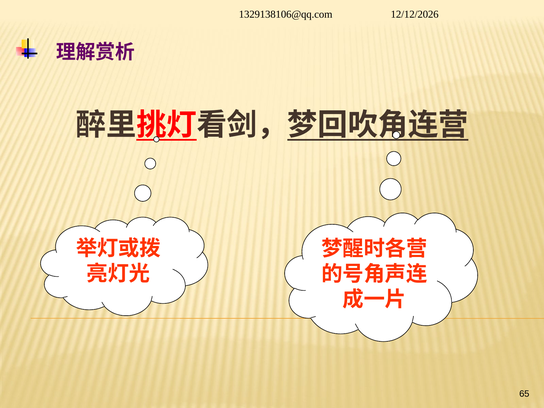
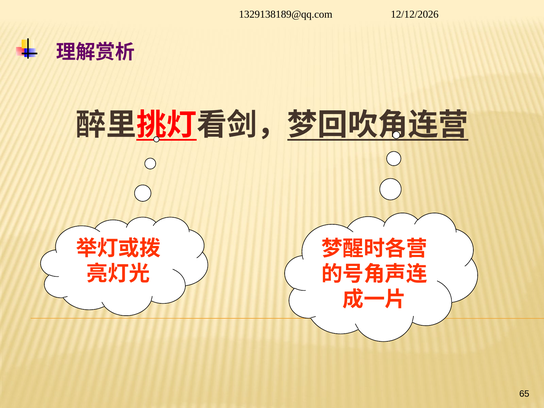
1329138106@qq.com: 1329138106@qq.com -> 1329138189@qq.com (286, 14)
